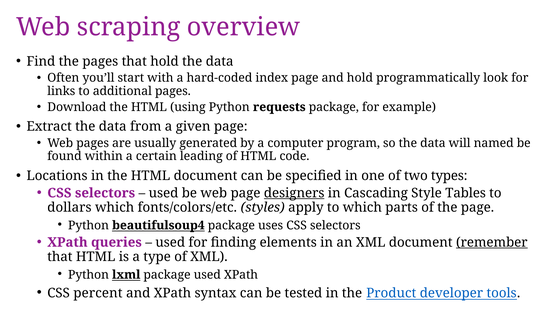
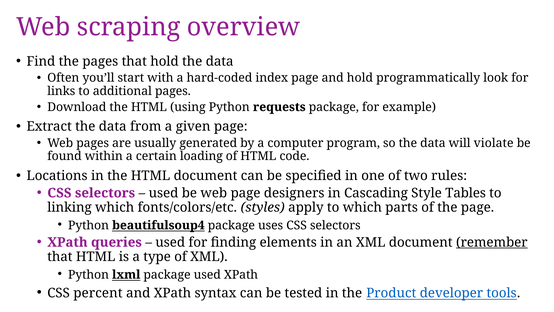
named: named -> violate (494, 143)
leading: leading -> loading (201, 156)
types: types -> rules (449, 176)
designers underline: present -> none (294, 193)
dollars: dollars -> linking (69, 207)
